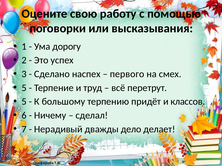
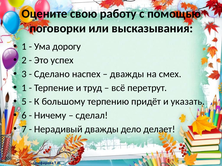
первого: первого -> дважды (127, 74)
5: 5 -> 1 (24, 88)
классов: классов -> указать (188, 102)
